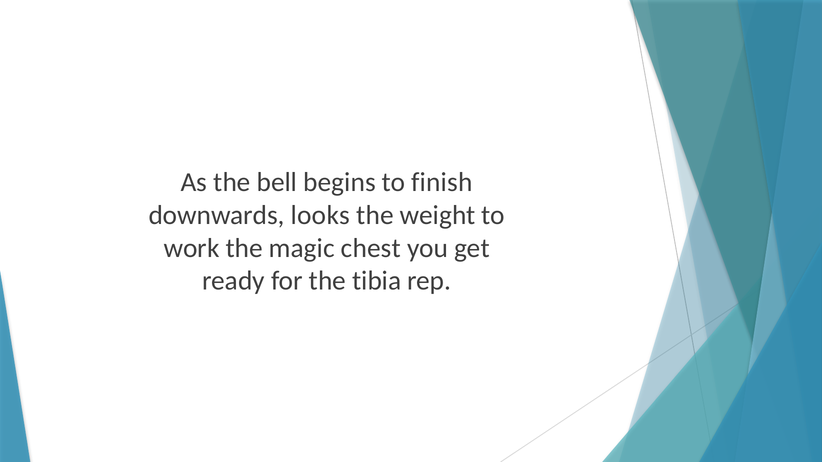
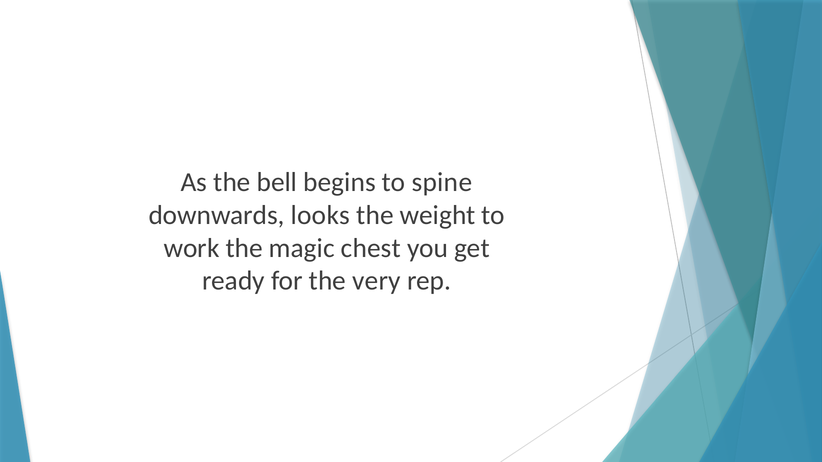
finish: finish -> spine (442, 182)
tibia: tibia -> very (377, 281)
